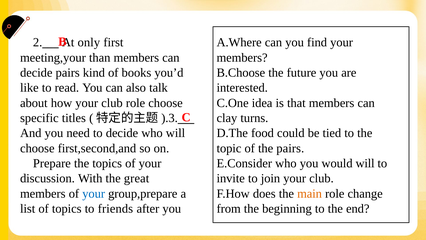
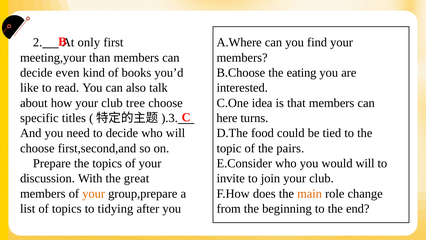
decide pairs: pairs -> even (68, 73)
future: future -> eating (302, 73)
club role: role -> tree (135, 103)
clay: clay -> here (227, 118)
your colour: blue -> orange (94, 193)
friends: friends -> tidying (115, 208)
